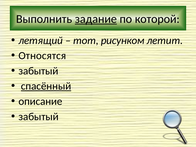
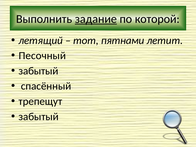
рисунком: рисунком -> пятнами (123, 40)
Относятся: Относятся -> Песочный (42, 56)
спасённый underline: present -> none (46, 86)
описание: описание -> трепещут (40, 101)
